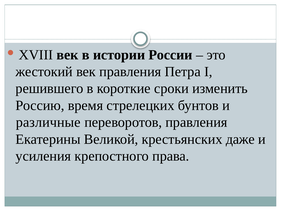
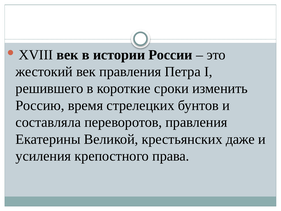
различные: различные -> составляла (48, 122)
